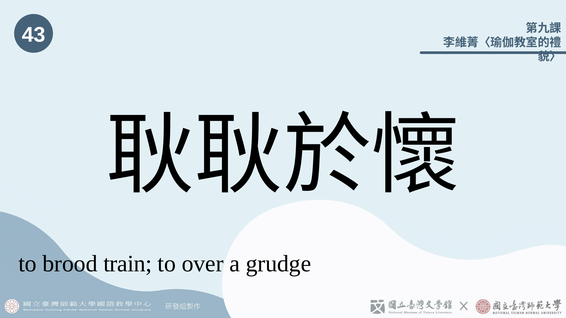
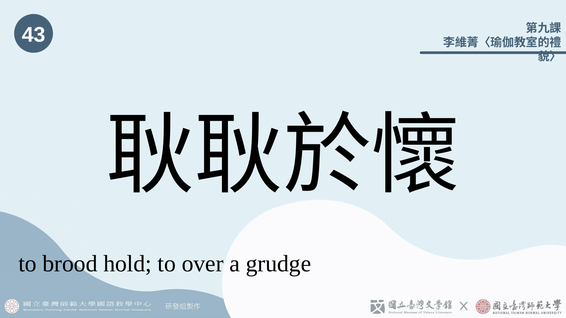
train: train -> hold (128, 264)
